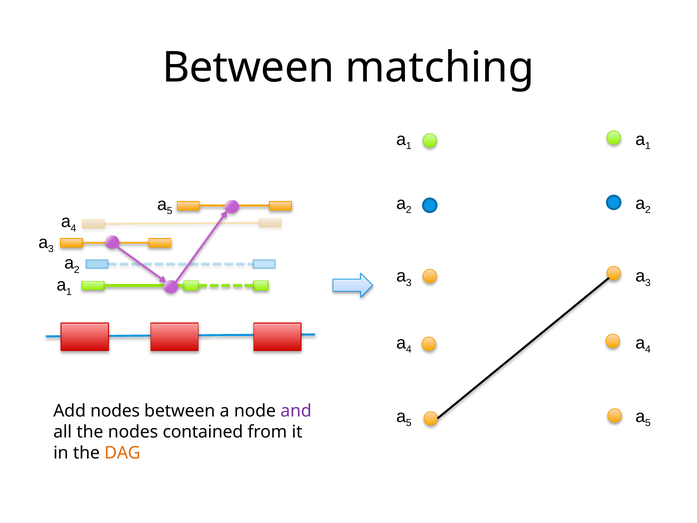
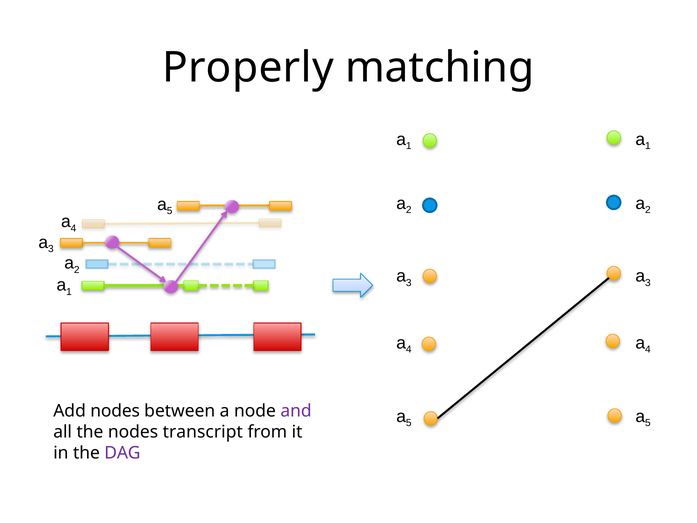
Between: Between -> Properly (248, 67)
contained: contained -> transcript (203, 432)
DAG colour: orange -> purple (122, 453)
